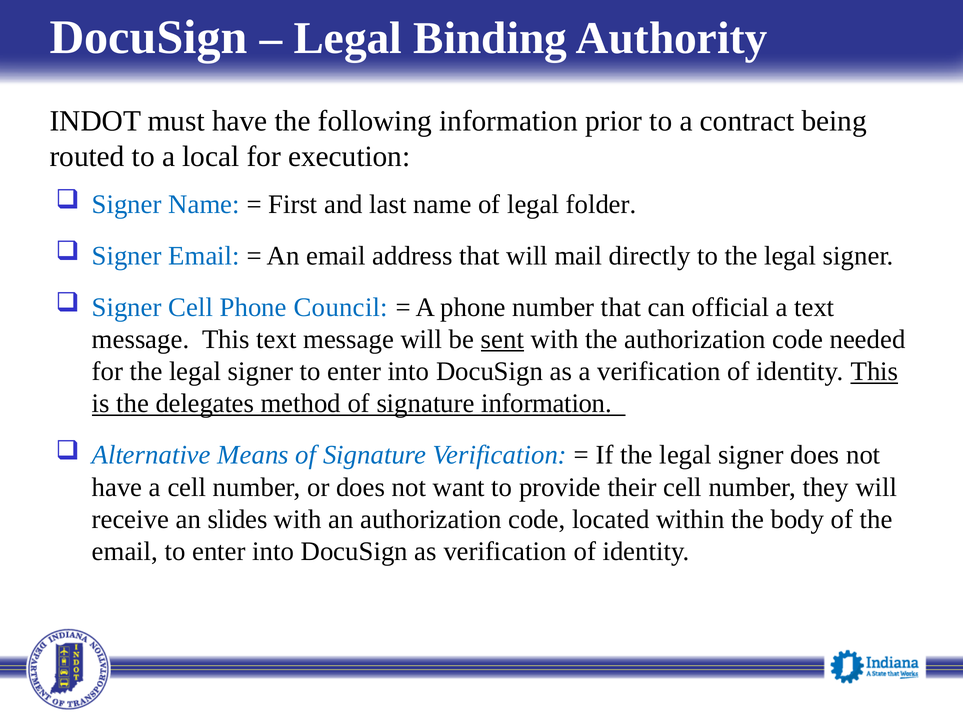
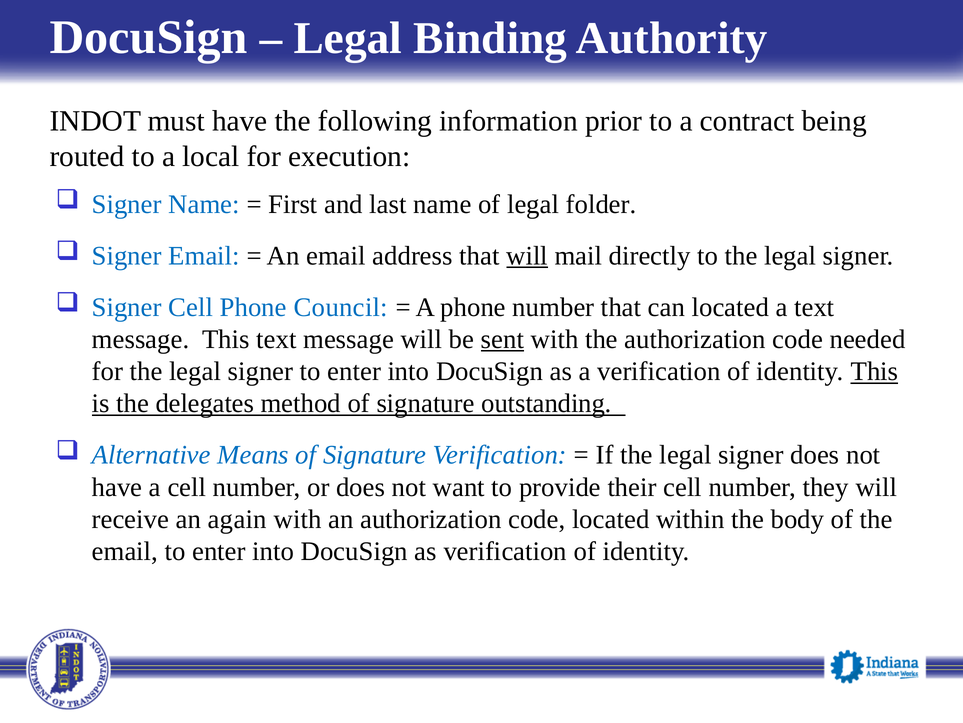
will underline: none -> present (527, 255)
can official: official -> located (730, 307)
signature information: information -> outstanding (546, 403)
slides: slides -> again (237, 519)
